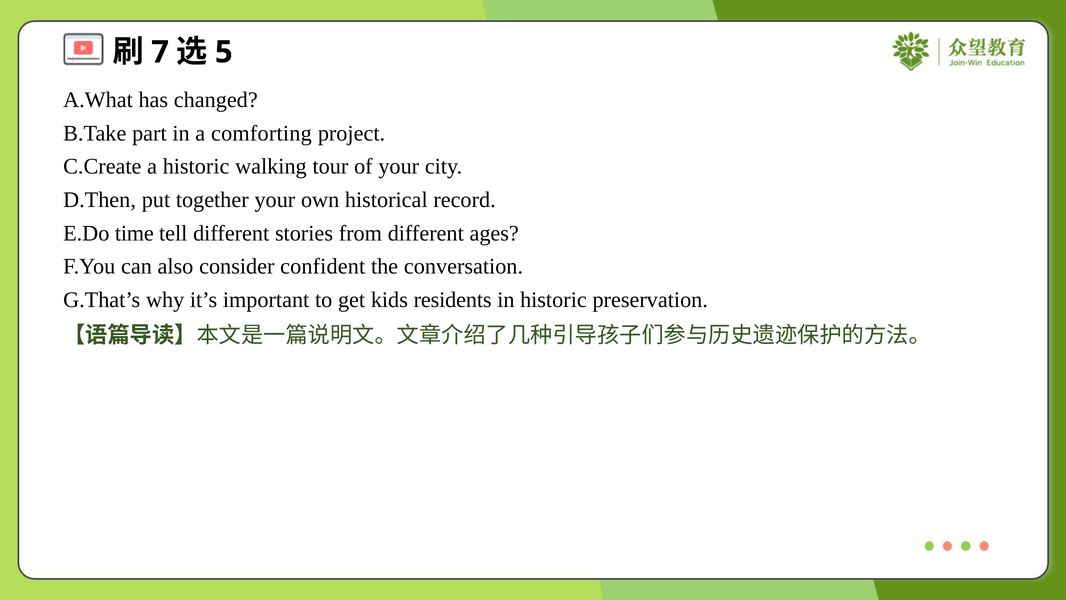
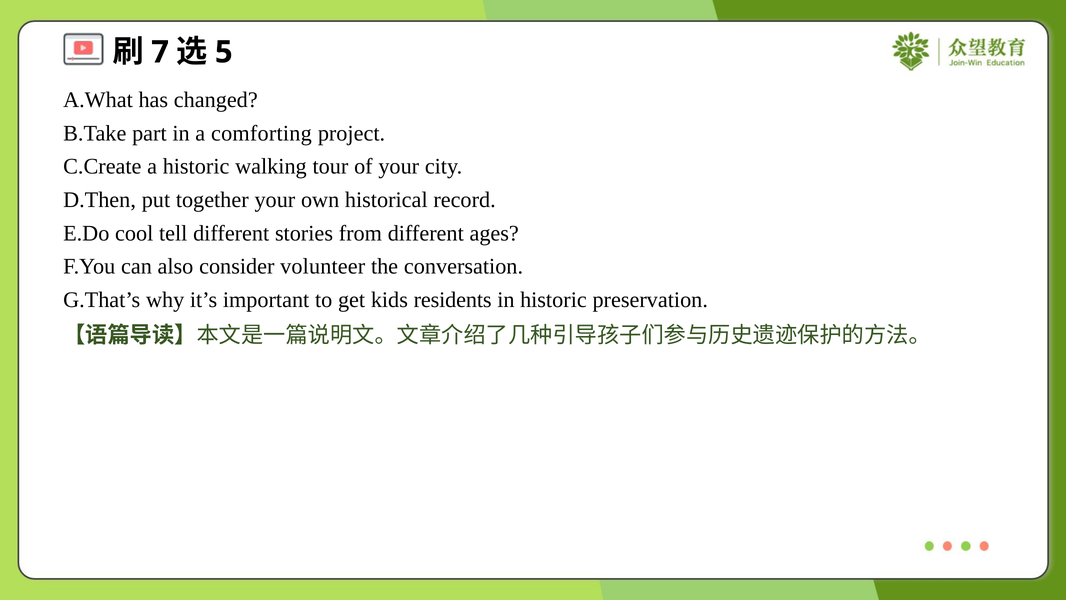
time: time -> cool (134, 233)
confident: confident -> volunteer (323, 266)
